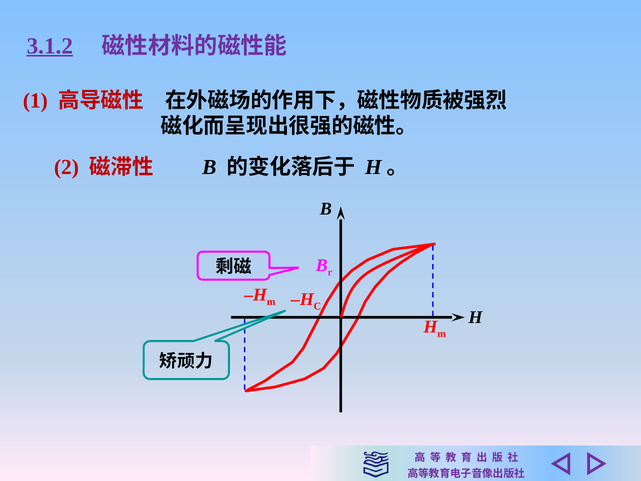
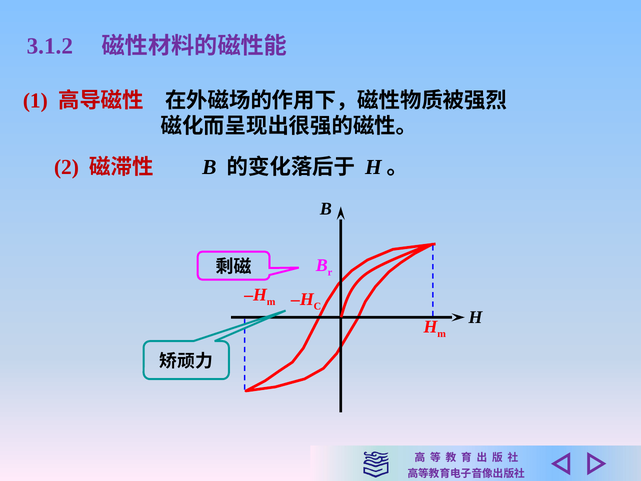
3.1.2 underline: present -> none (50, 46)
